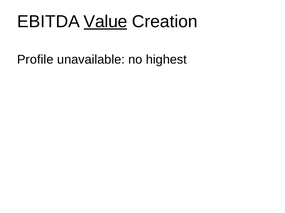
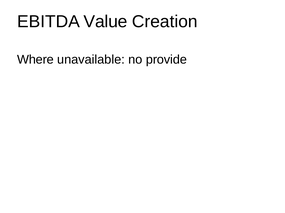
Value underline: present -> none (105, 22)
Profile: Profile -> Where (35, 60)
highest: highest -> provide (166, 60)
